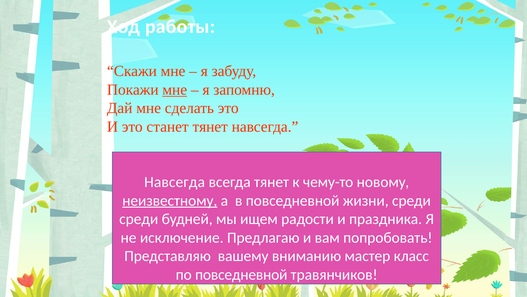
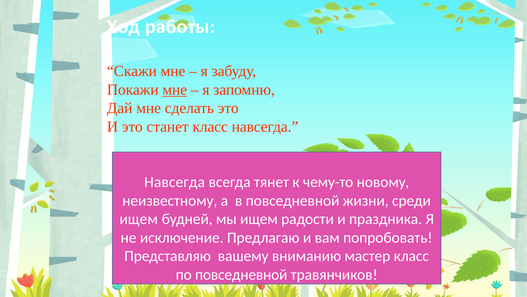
станет тянет: тянет -> класс (210, 126)
неизвестному underline: present -> none (170, 200)
среди: среди -> ищем (139, 219)
